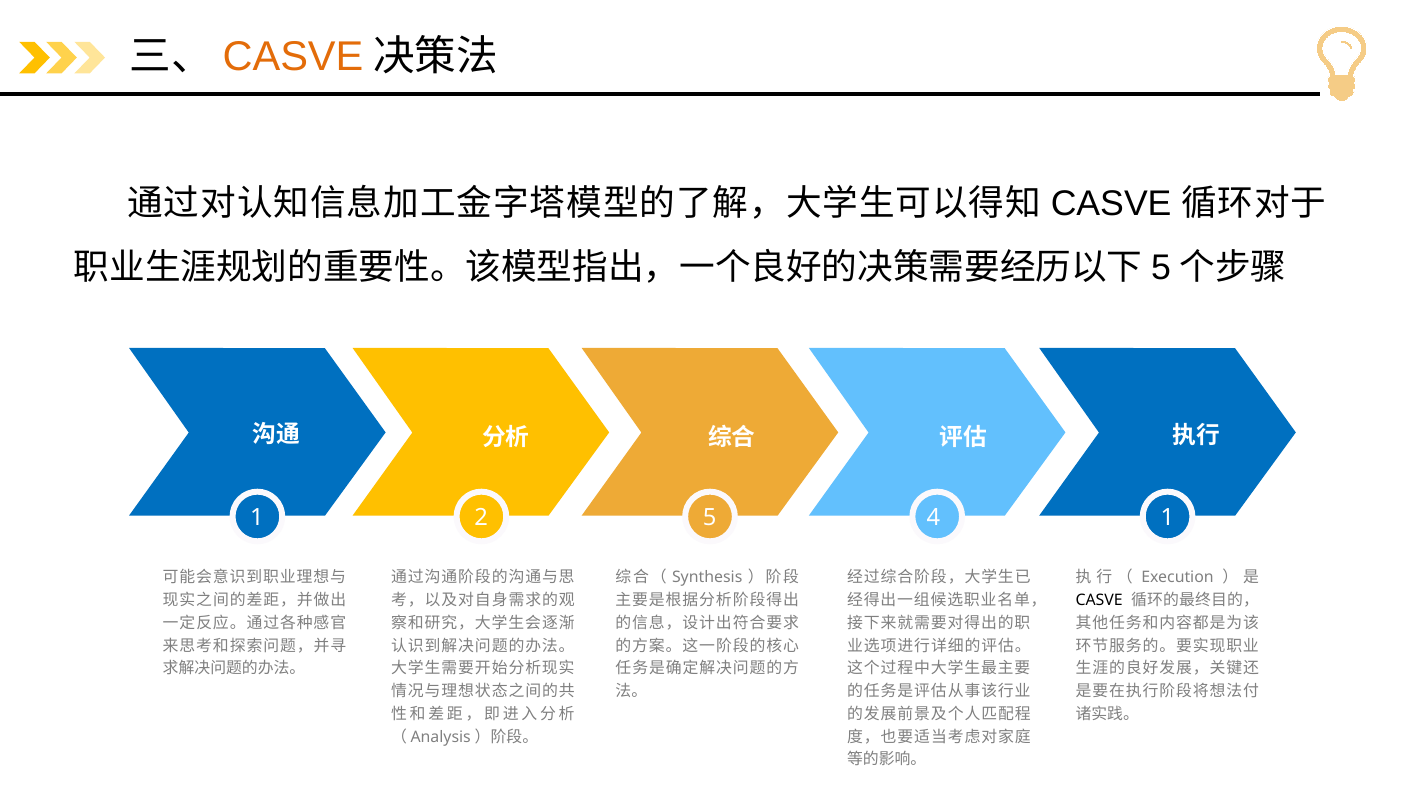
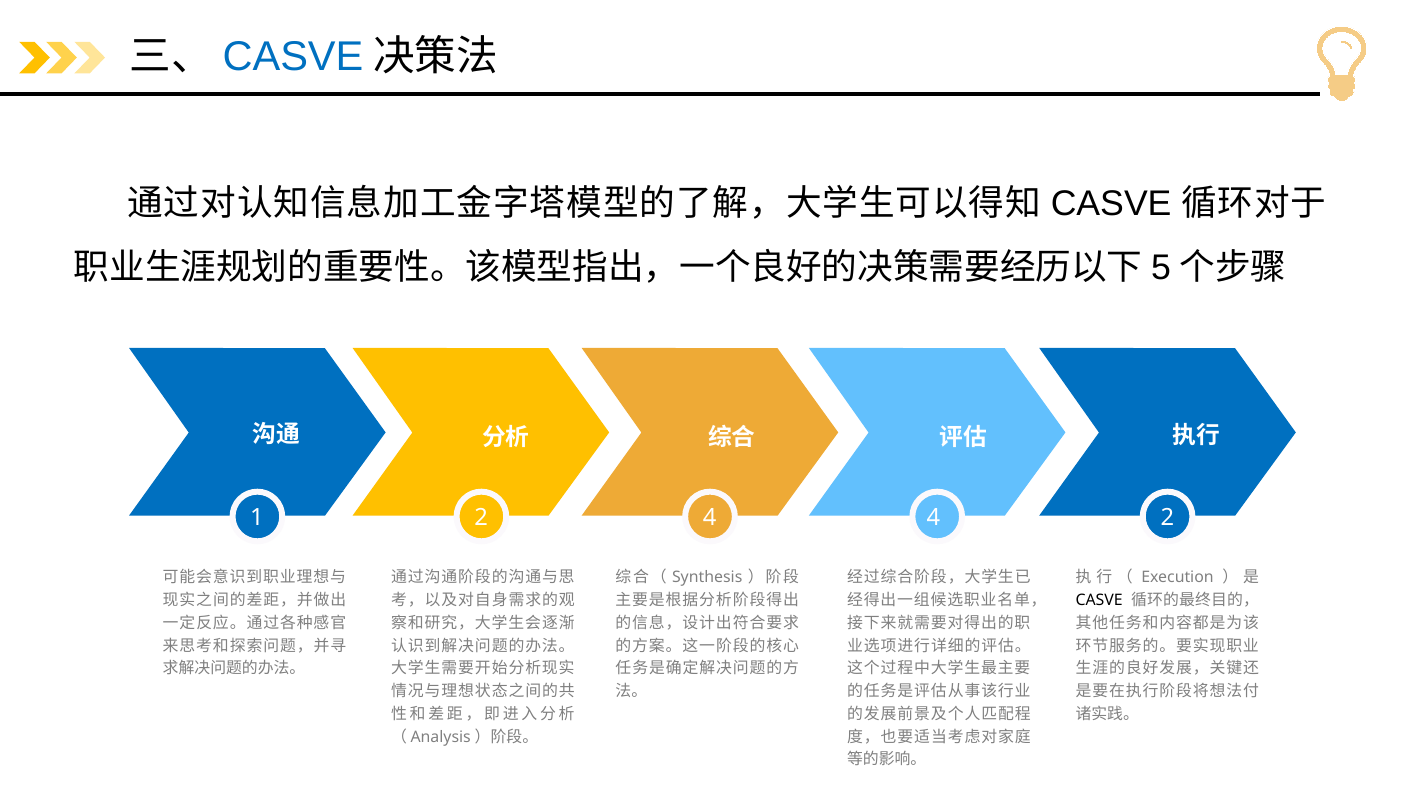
CASVE colour: orange -> blue (293, 56)
2 5: 5 -> 4 (710, 518)
4 1: 1 -> 2 (1167, 518)
